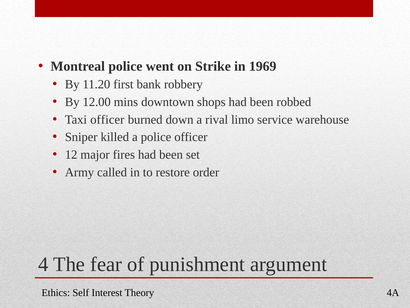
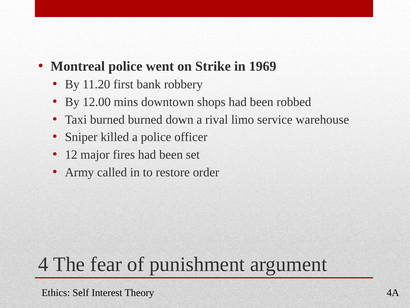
Taxi officer: officer -> burned (107, 119)
